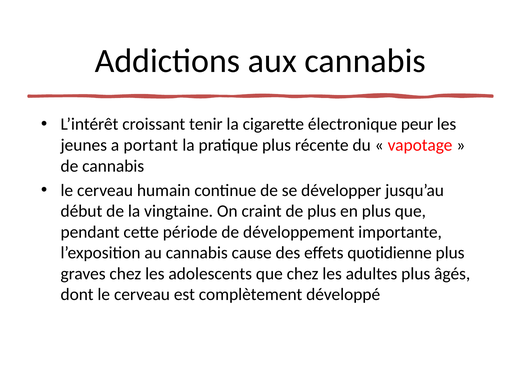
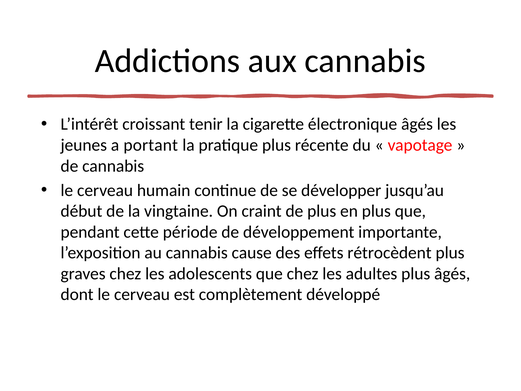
électronique peur: peur -> âgés (417, 124)
quotidienne: quotidienne -> rétrocèdent (390, 253)
